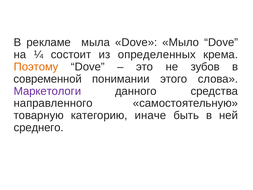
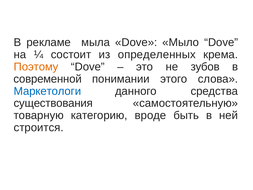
Маркетологи colour: purple -> blue (47, 91)
направленного: направленного -> существования (53, 103)
иначе: иначе -> вроде (150, 115)
среднего: среднего -> строится (39, 127)
